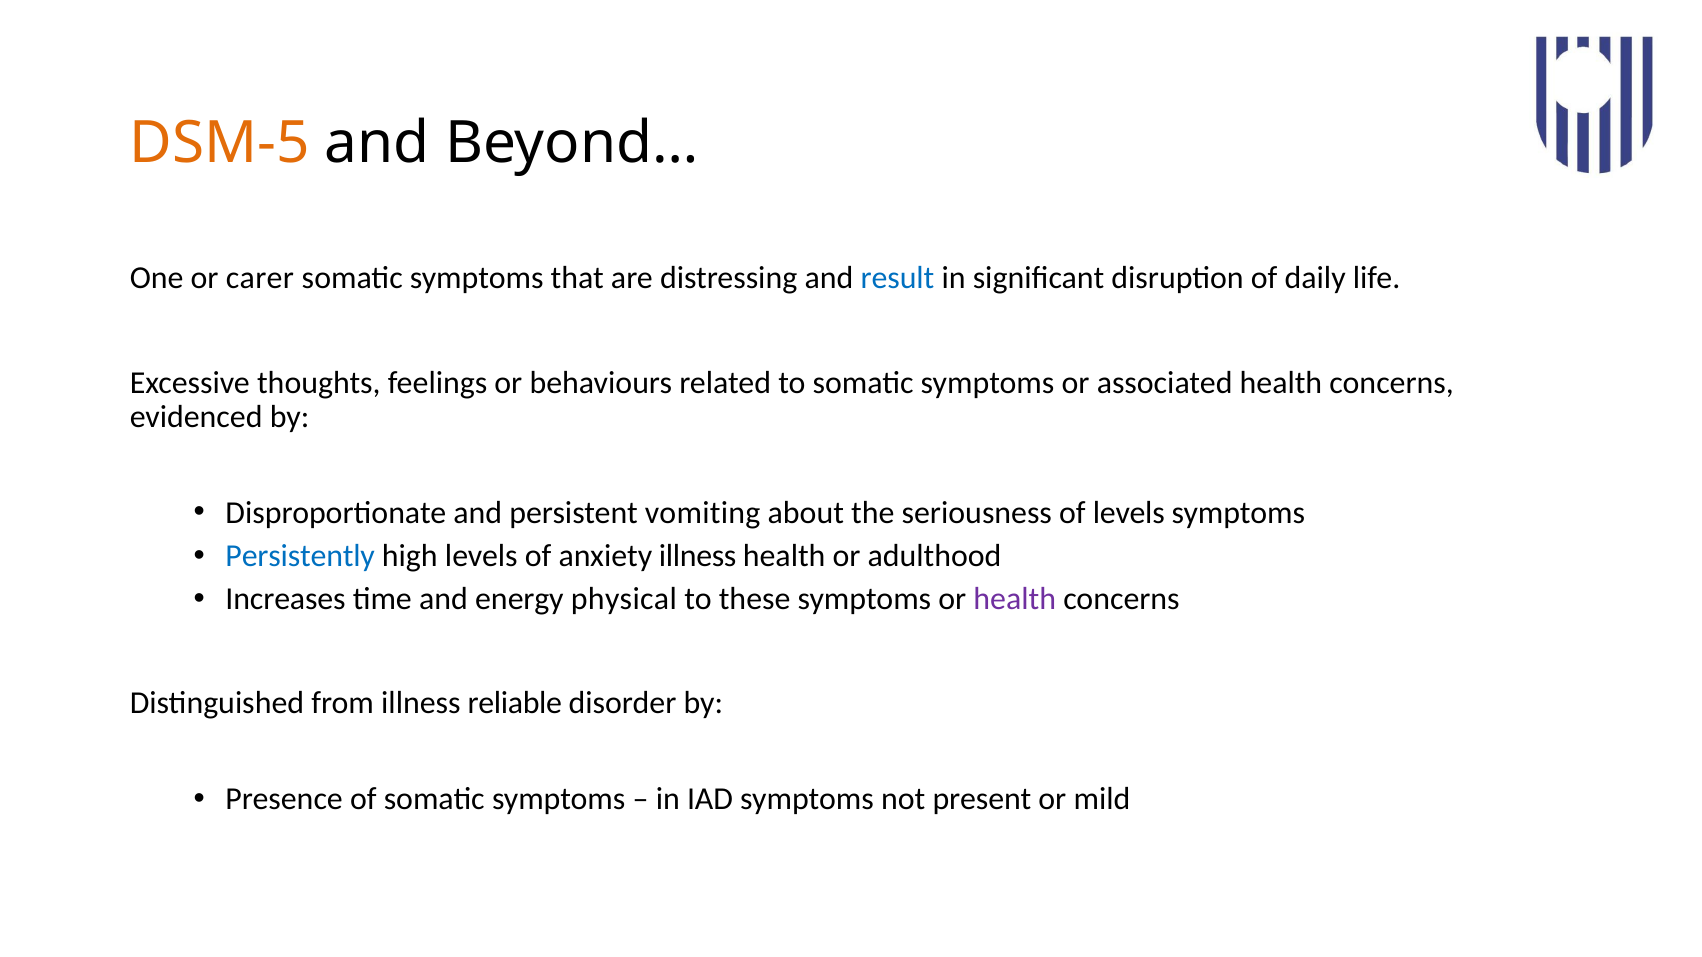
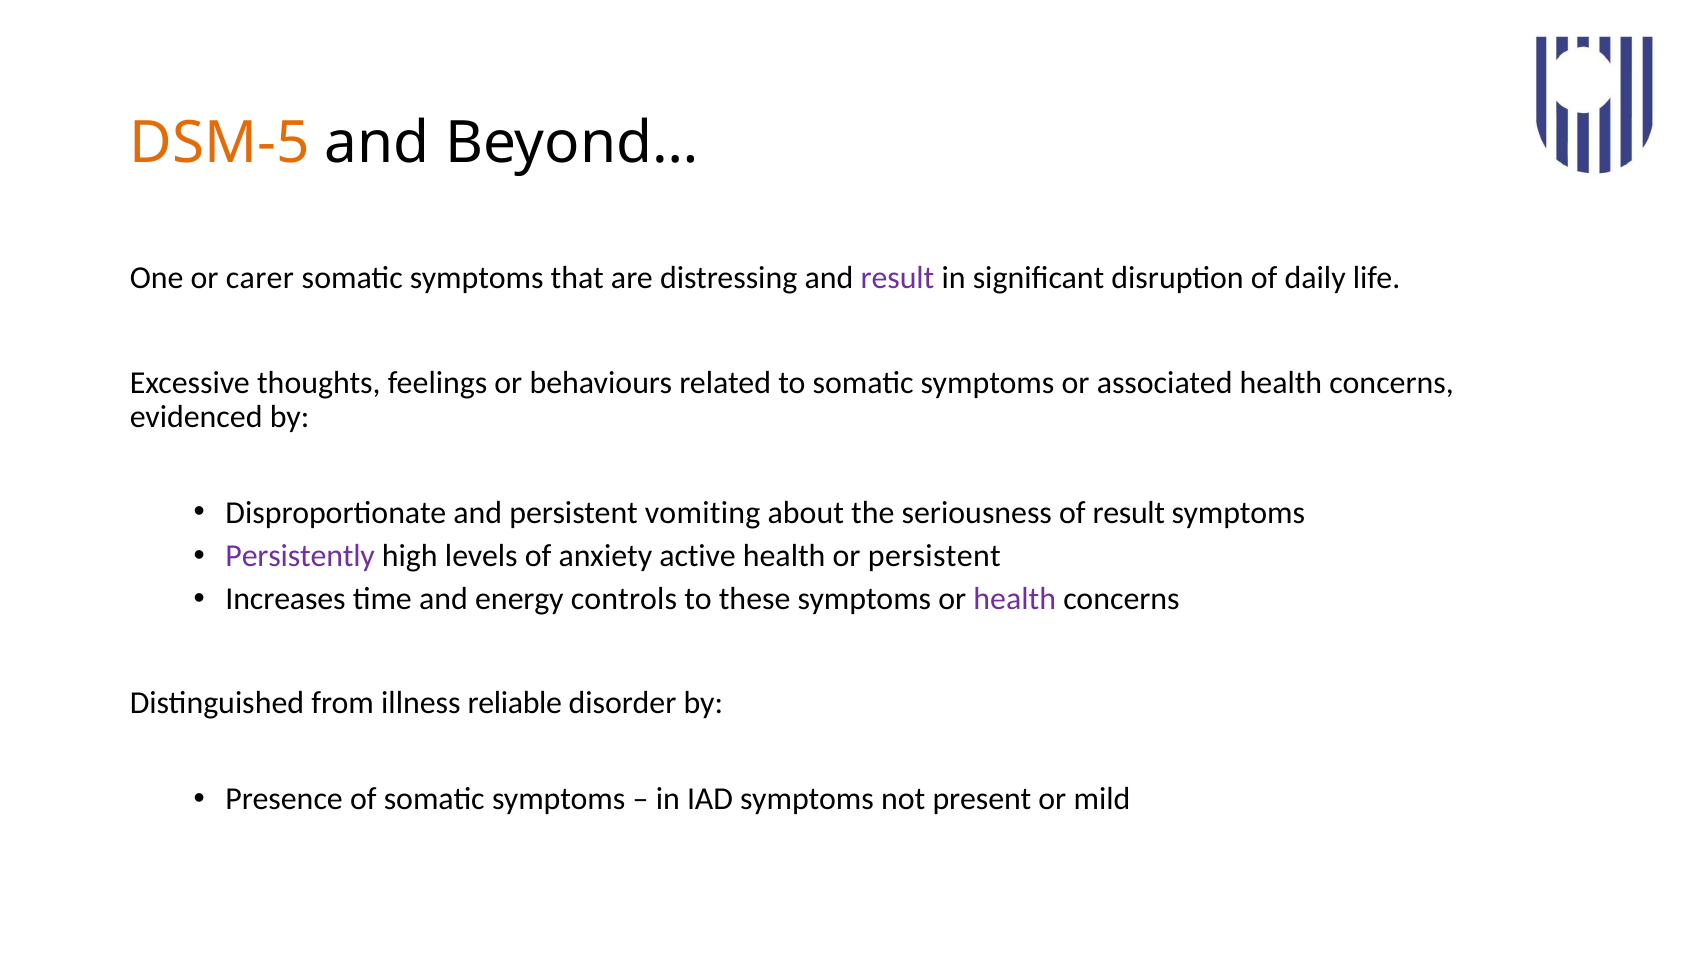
result colour: blue -> purple (897, 278)
of levels: levels -> result (1129, 513)
Persistently colour: blue -> purple (300, 556)
anxiety illness: illness -> active (698, 556)
or adulthood: adulthood -> persistent (934, 556)
physical: physical -> controls (624, 599)
